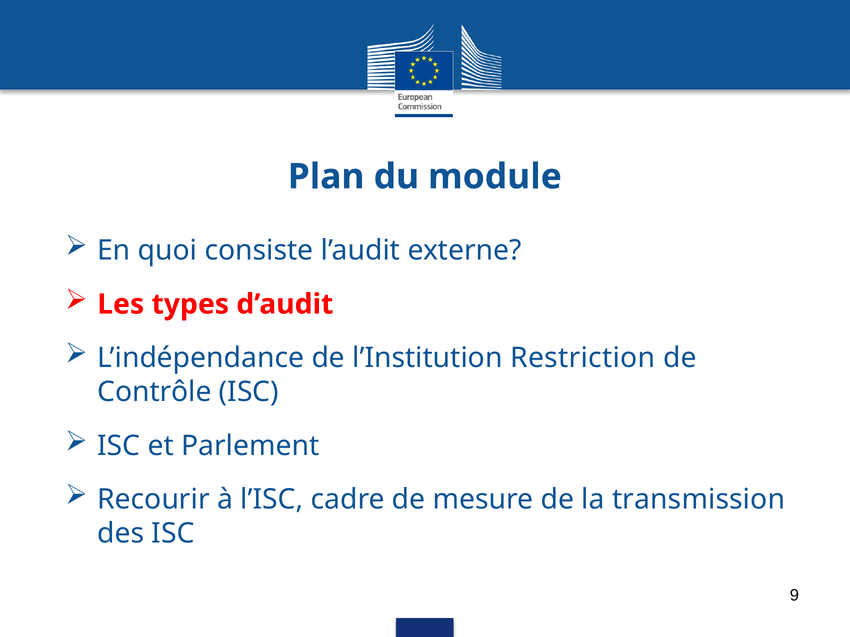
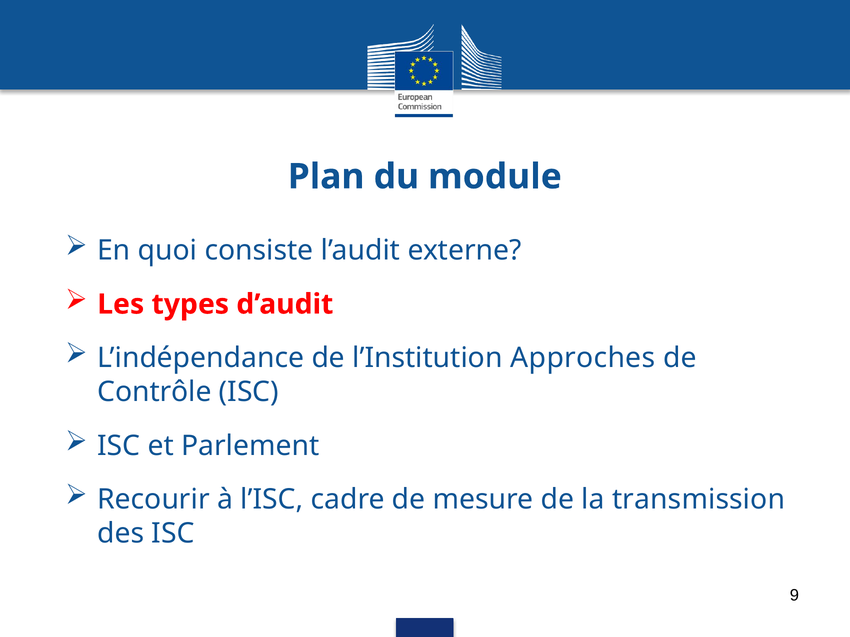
Restriction: Restriction -> Approches (583, 358)
